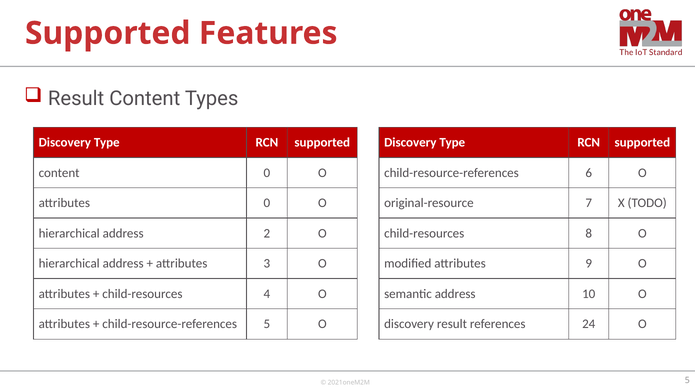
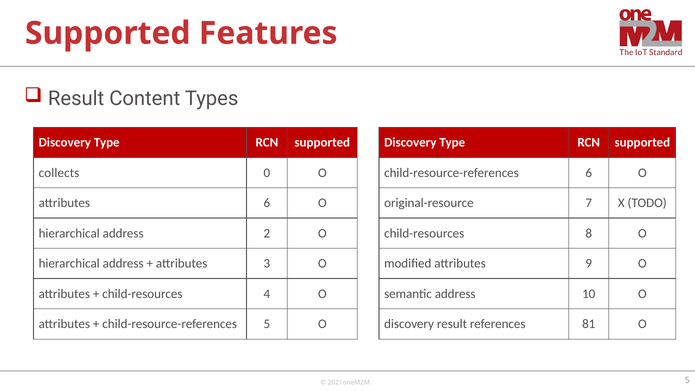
content: content -> collects (59, 173)
attributes 0: 0 -> 6 (267, 203)
24: 24 -> 81 (589, 324)
